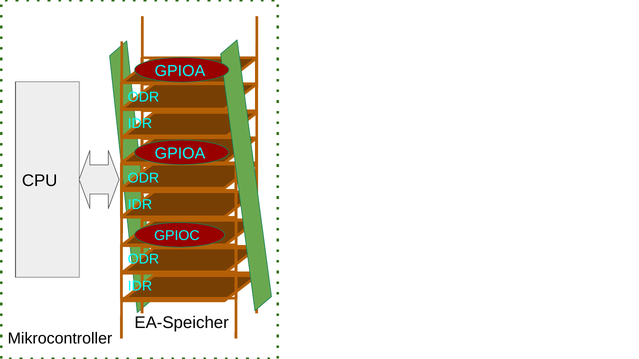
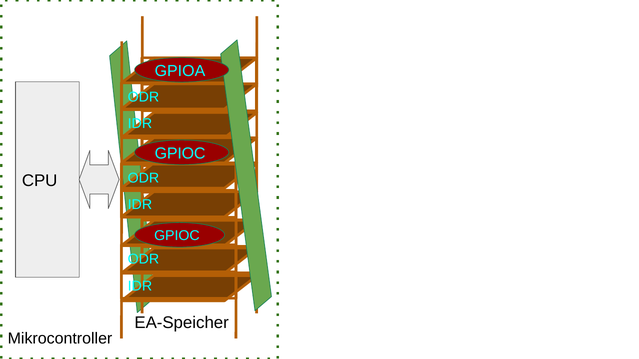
GPIOA: GPIOA -> GPIOC (180, 154)
